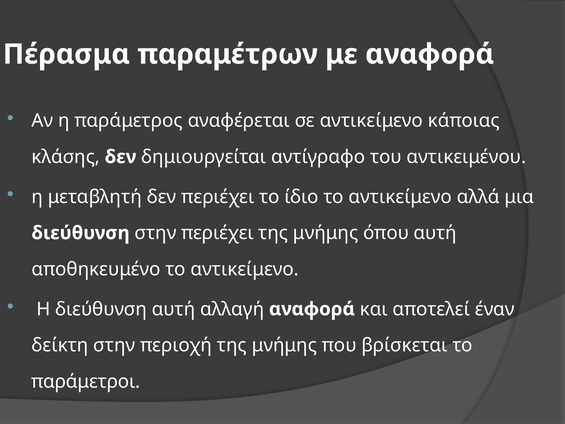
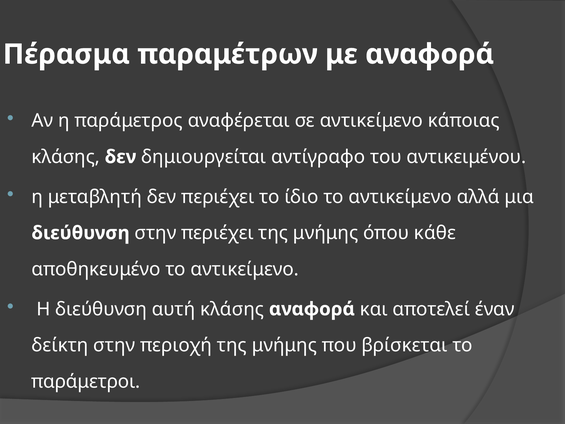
όπου αυτή: αυτή -> κάθε (435, 233)
αυτή αλλαγή: αλλαγή -> κλάσης (232, 309)
